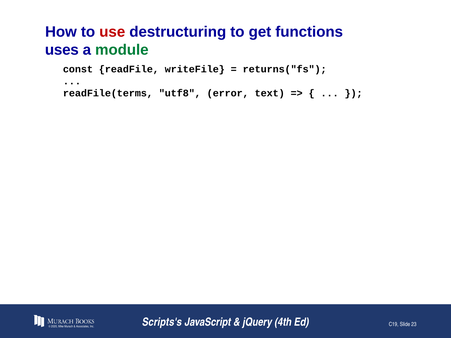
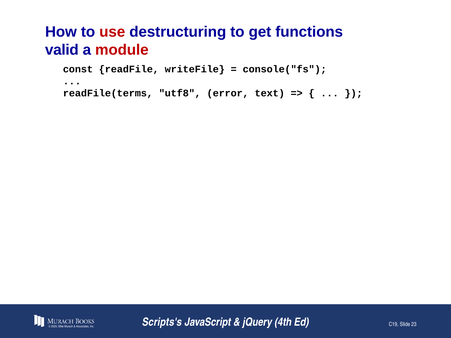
uses: uses -> valid (62, 50)
module colour: green -> red (122, 50)
returns("fs: returns("fs -> console("fs (285, 69)
